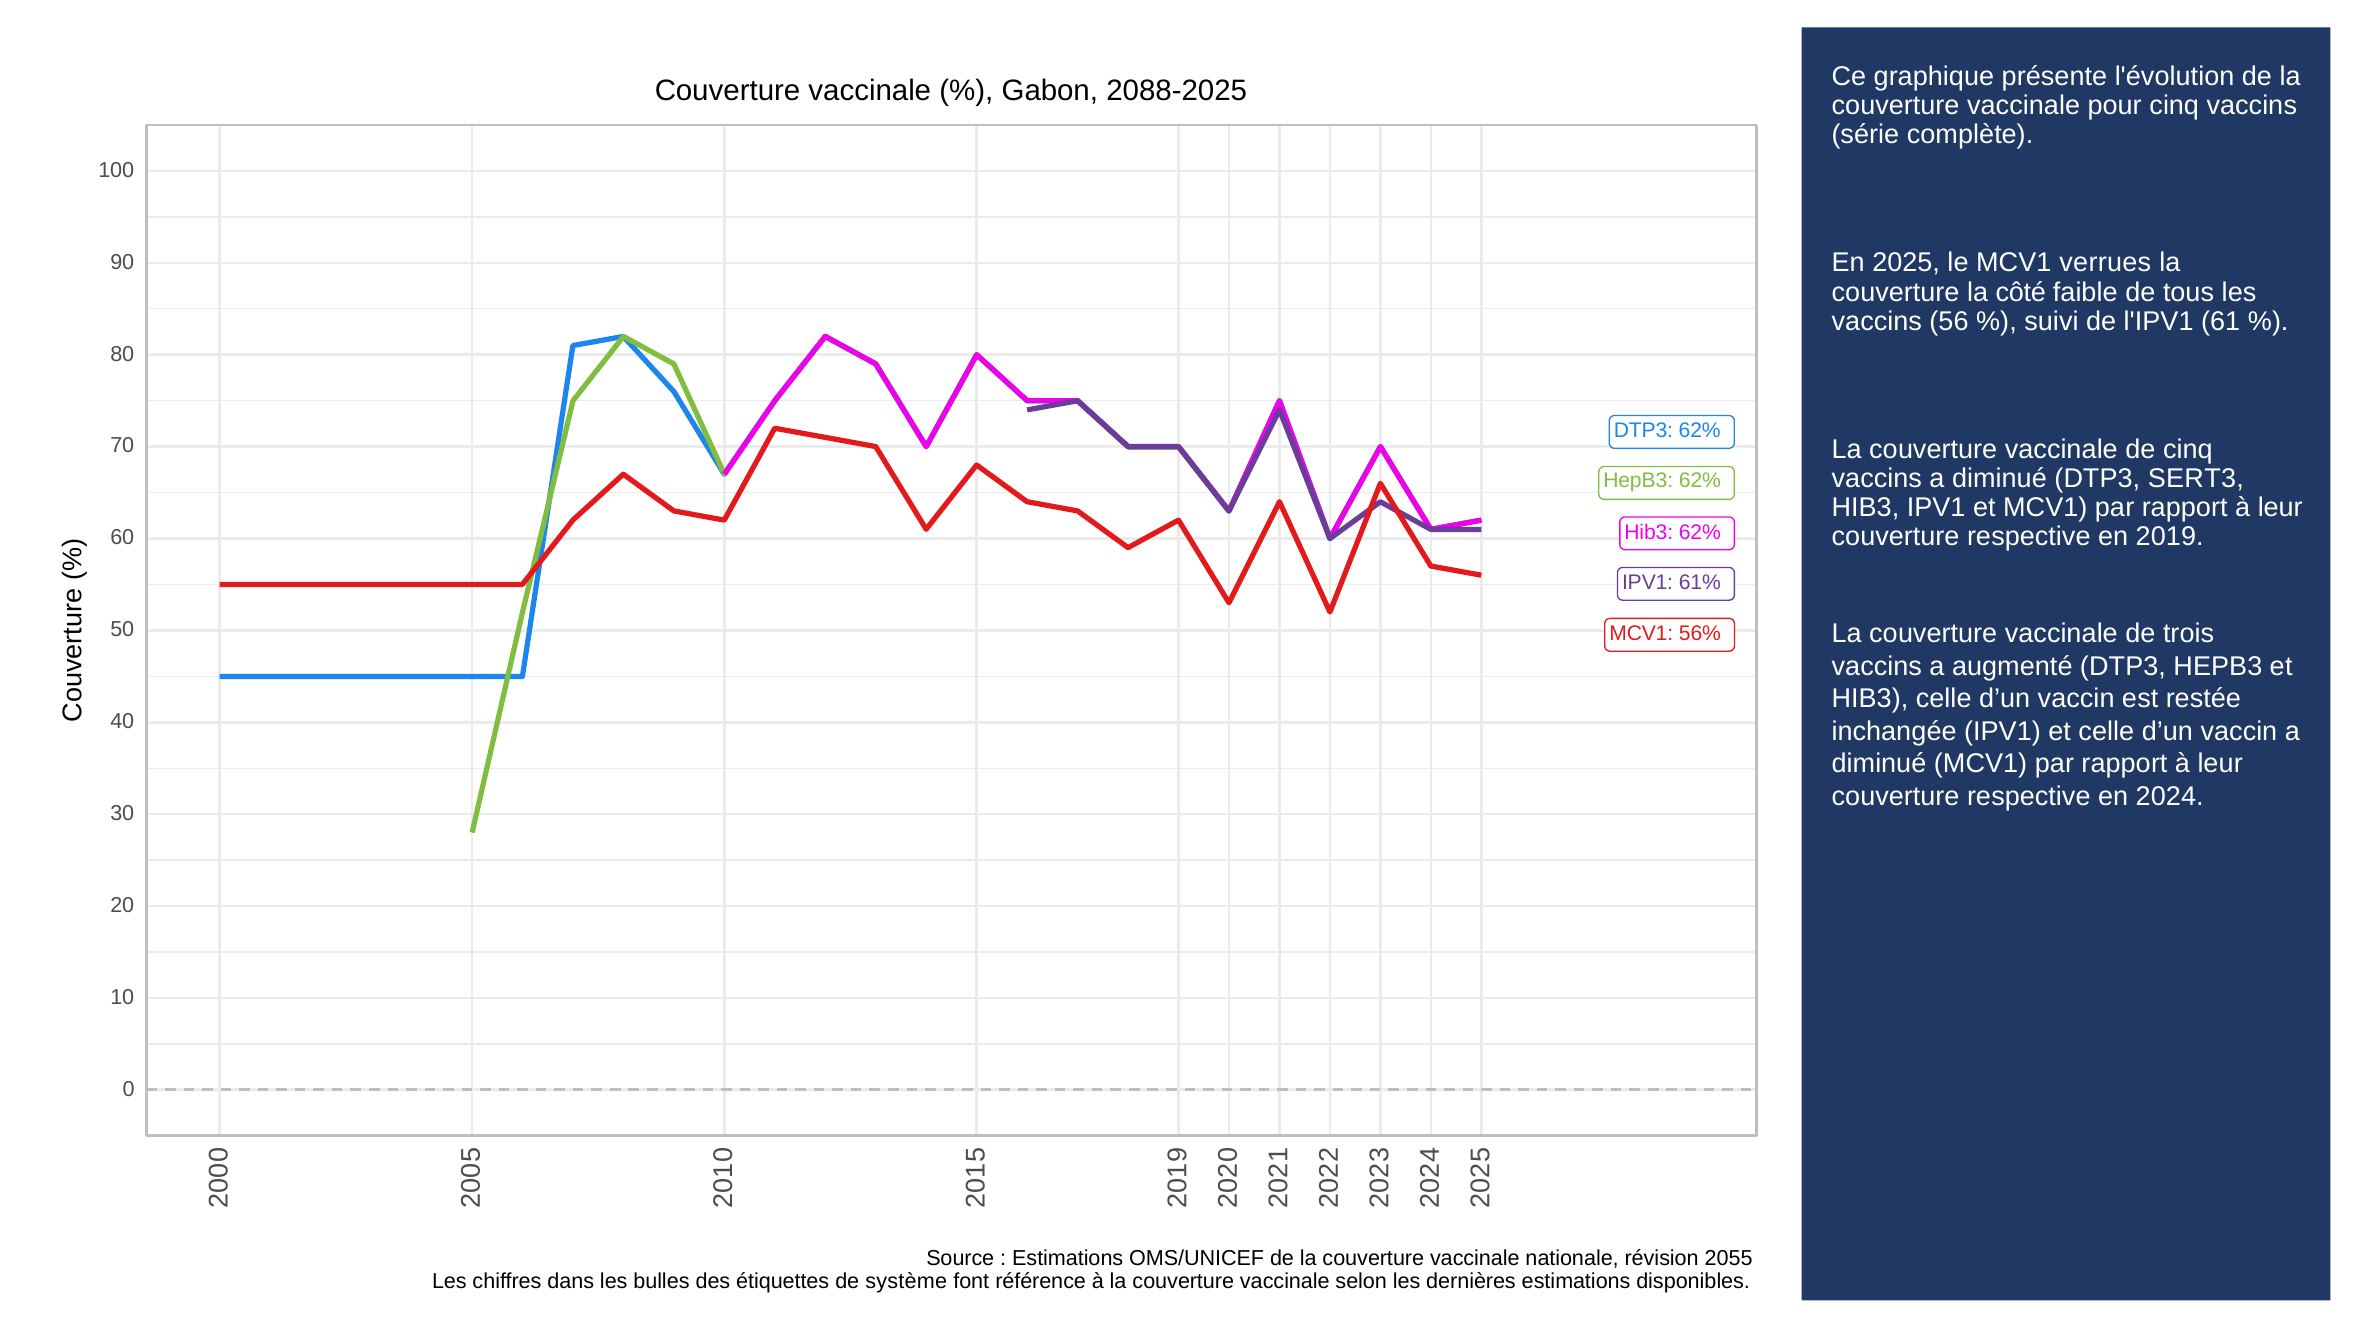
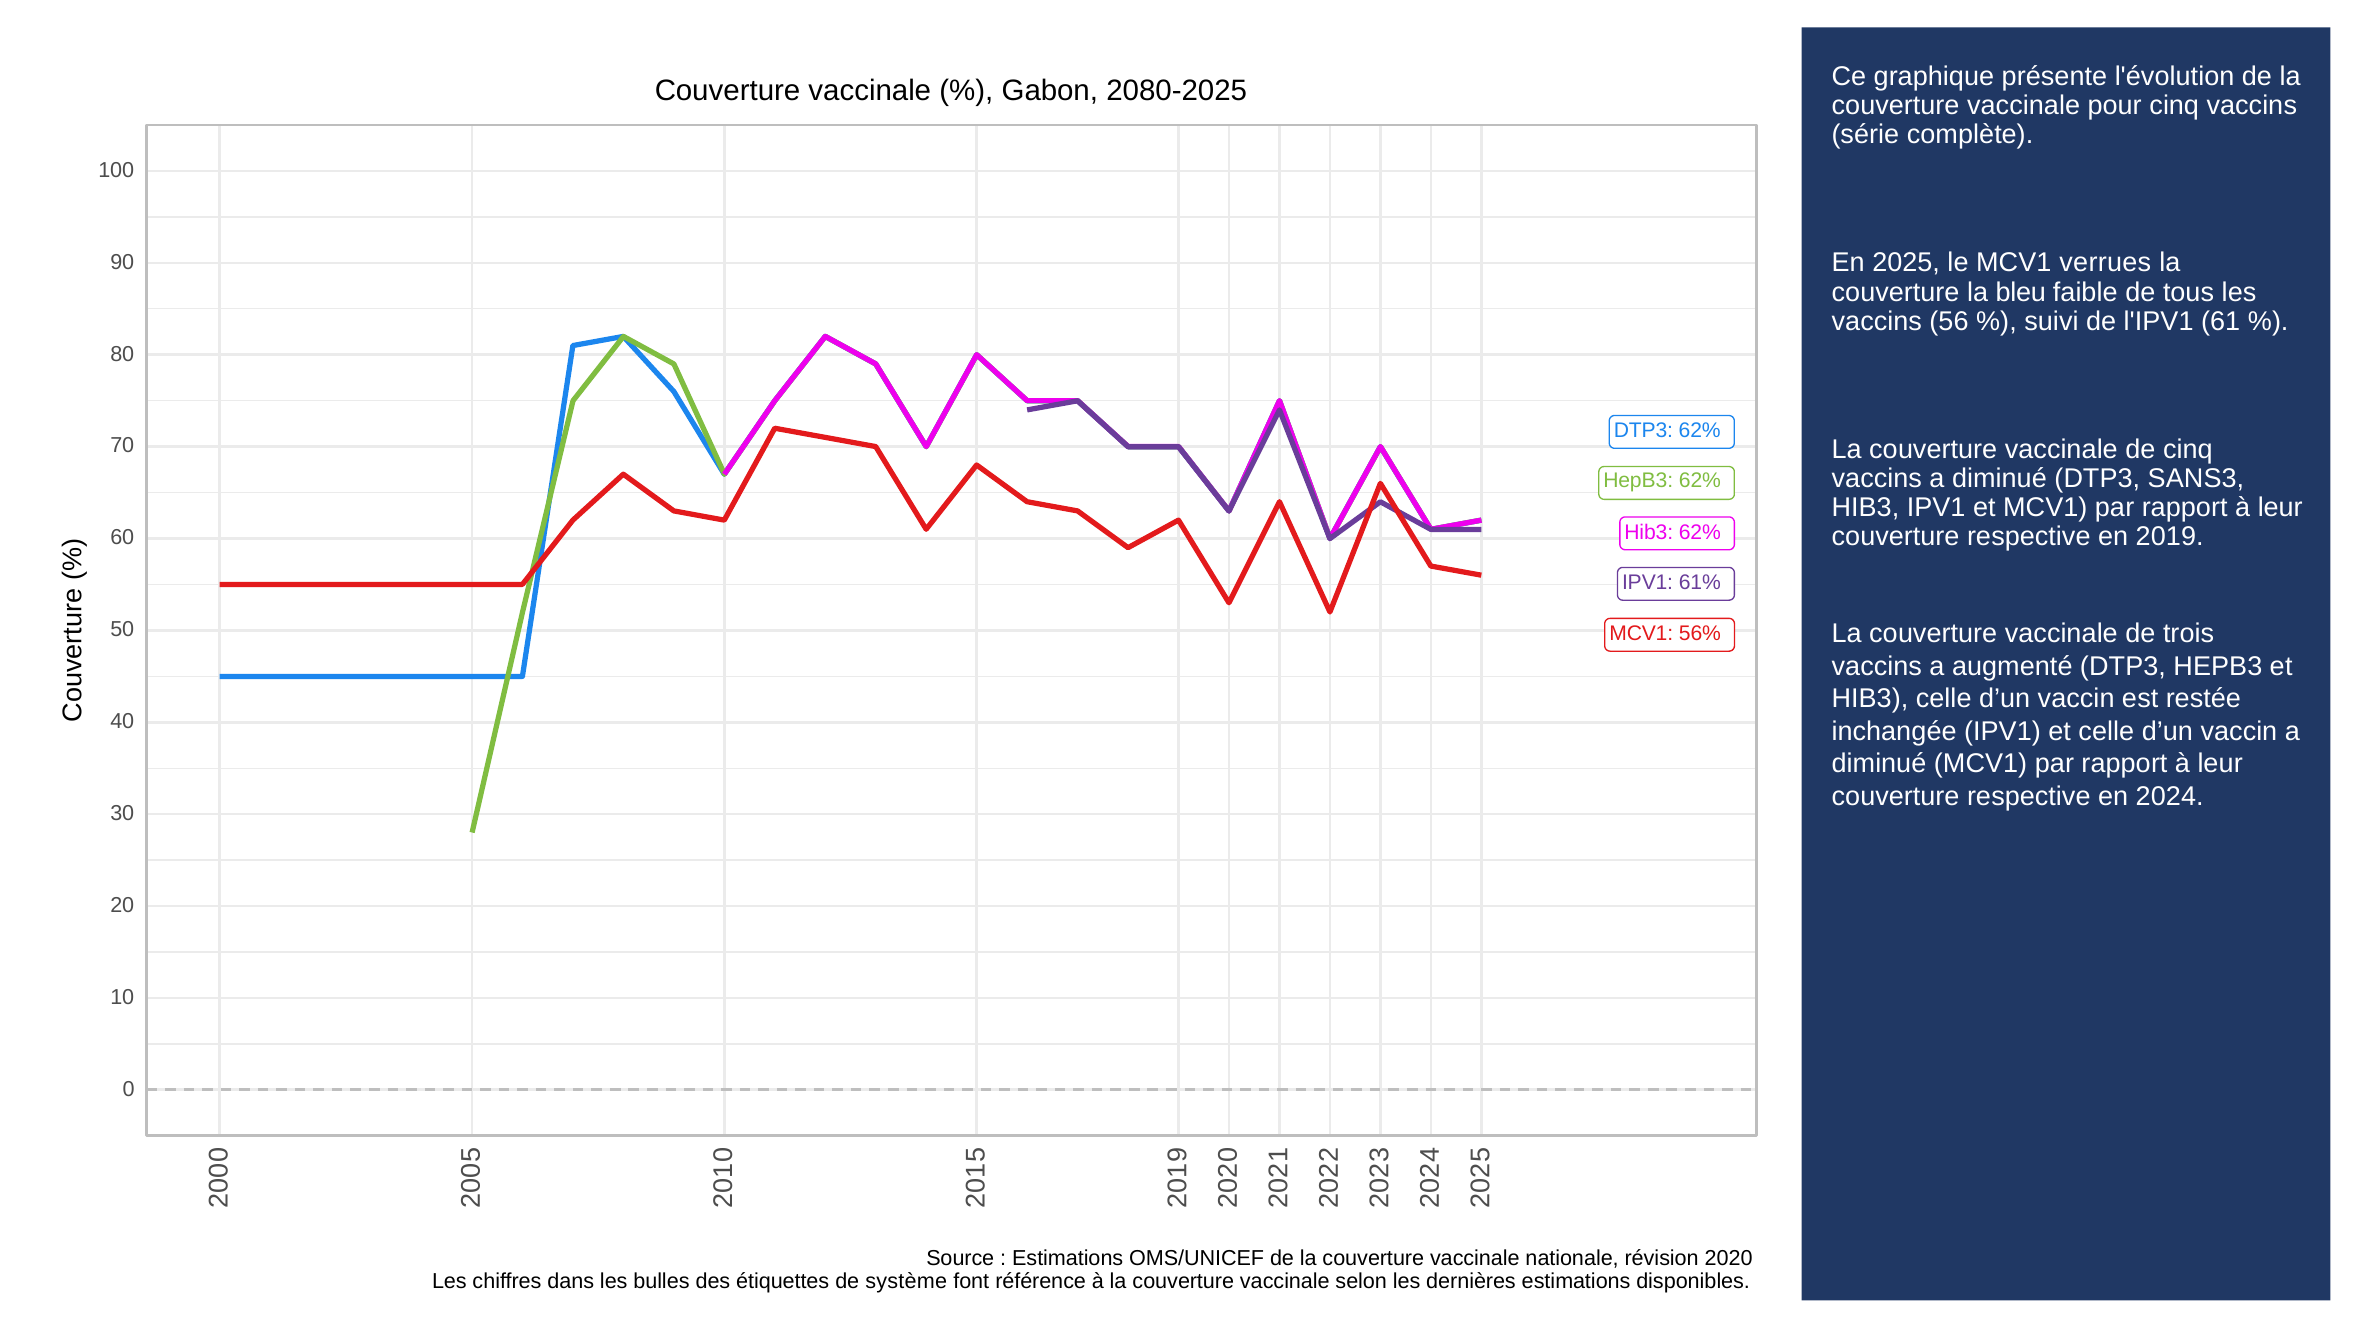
2088-2025: 2088-2025 -> 2080-2025 (1177, 91)
côté: côté -> bleu (2021, 292)
SERT3: SERT3 -> SANS3 (2196, 478)
2055: 2055 -> 2020 (1729, 1258)
